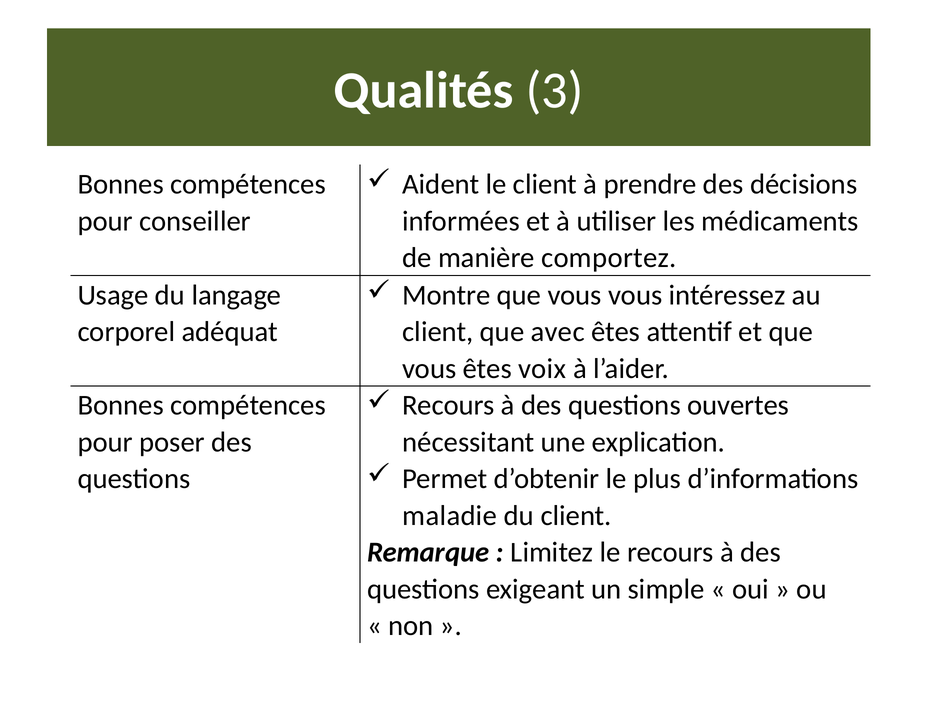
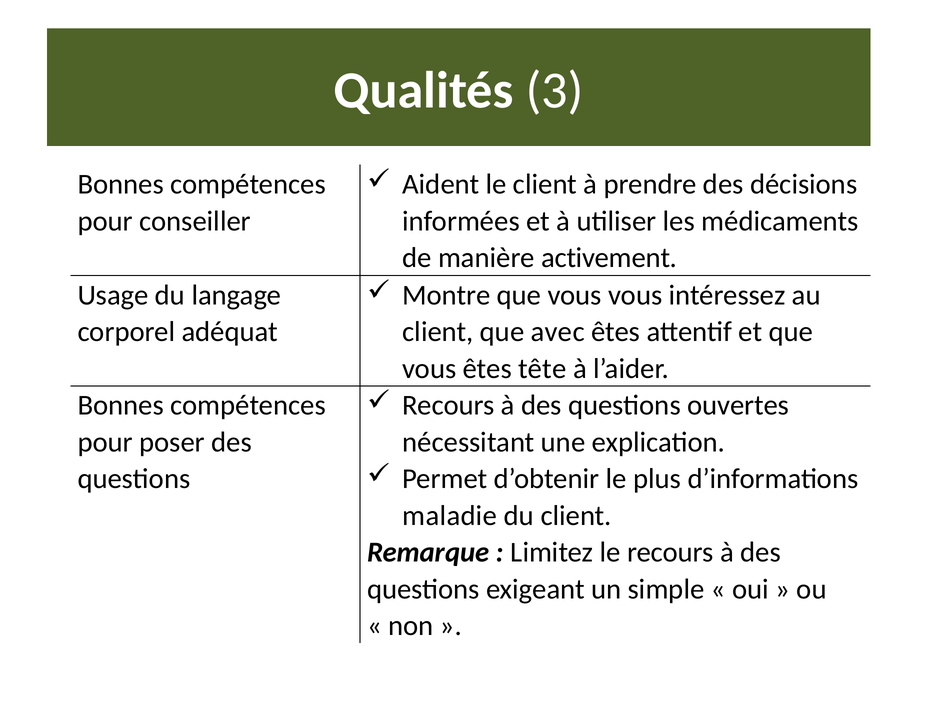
comportez: comportez -> activement (609, 258)
voix: voix -> tête (542, 369)
